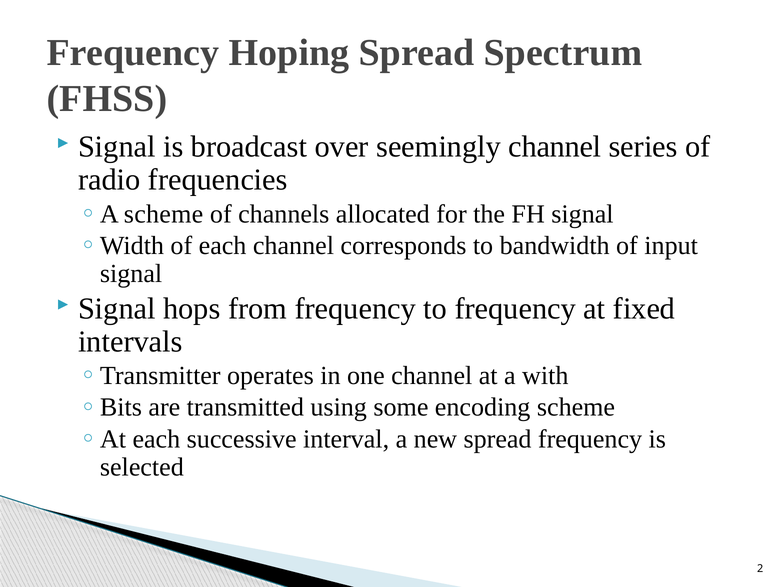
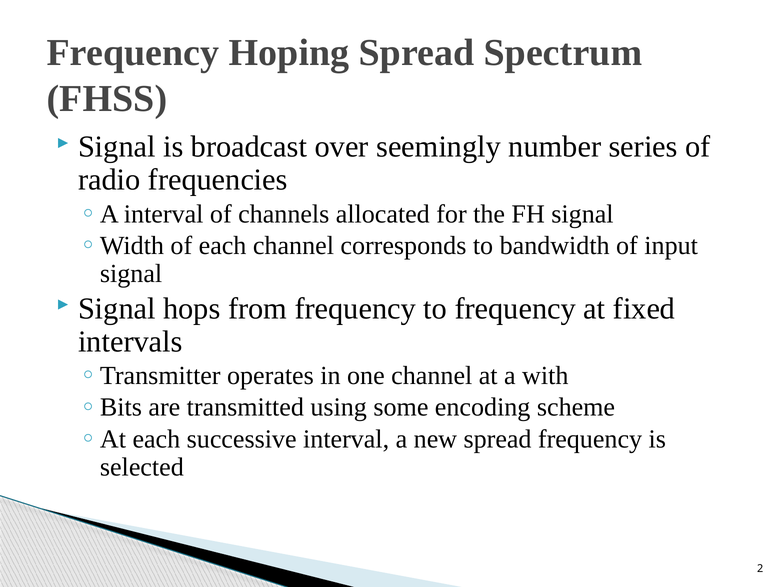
seemingly channel: channel -> number (555, 147)
scheme: scheme -> interval (164, 214)
